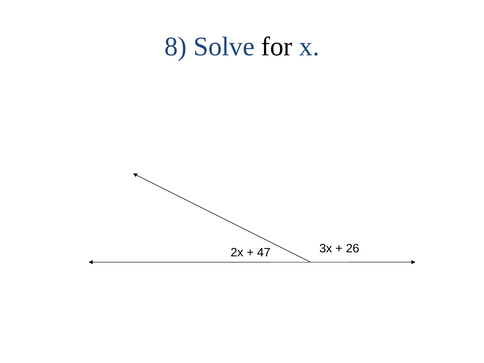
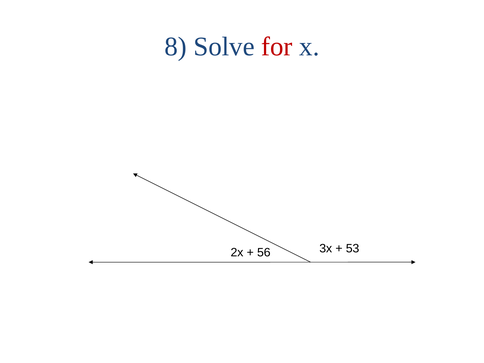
for colour: black -> red (277, 47)
47: 47 -> 56 (264, 252)
26: 26 -> 53 (353, 248)
